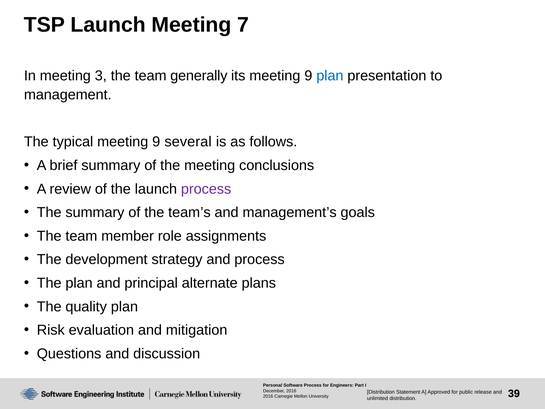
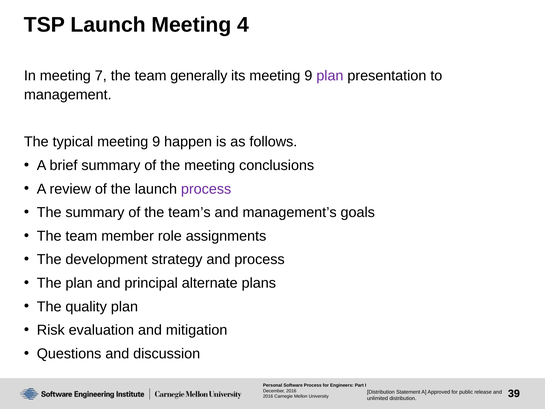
7: 7 -> 4 (243, 25)
3: 3 -> 7 (101, 76)
plan colour: blue -> purple (330, 76)
several: several -> happen (188, 142)
